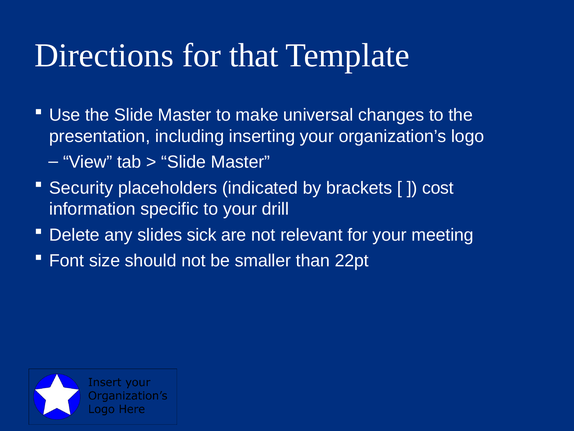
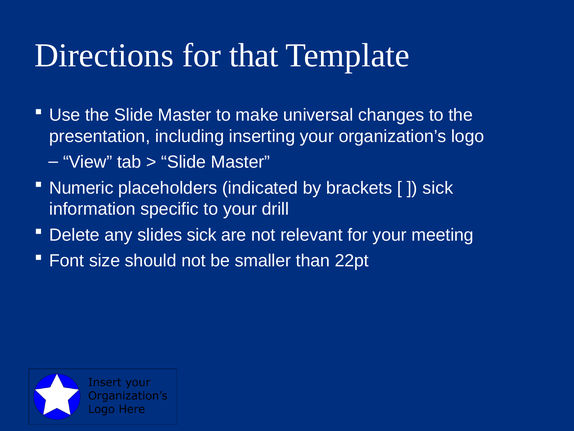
Security: Security -> Numeric (81, 188)
cost: cost -> sick (438, 188)
